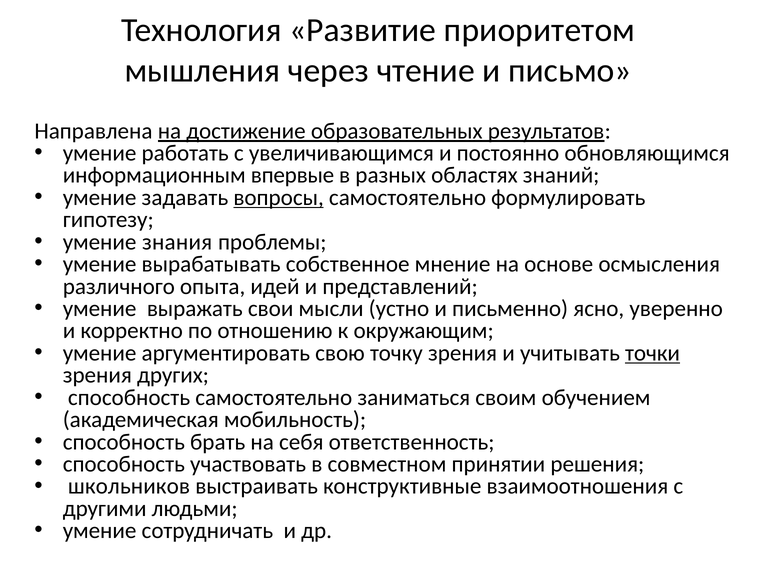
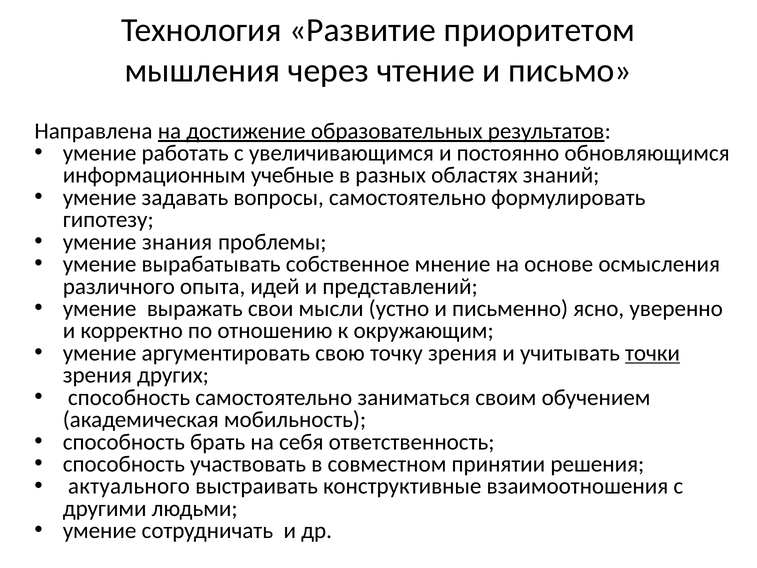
впервые: впервые -> учебные (292, 175)
вопросы underline: present -> none (279, 197)
школьников: школьников -> актуального (129, 486)
